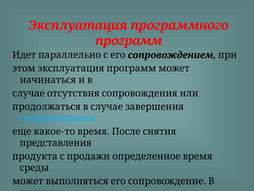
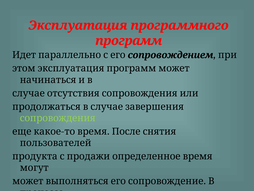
сопровождения colour: light blue -> light green (58, 118)
представления: представления -> пользователей (56, 143)
среды: среды -> могут (34, 167)
